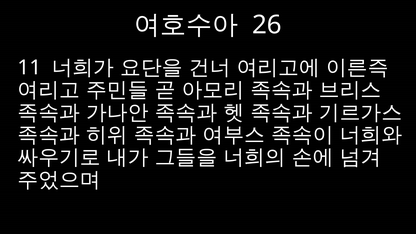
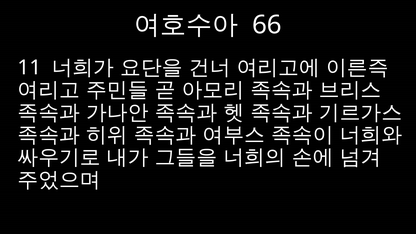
26: 26 -> 66 (267, 25)
